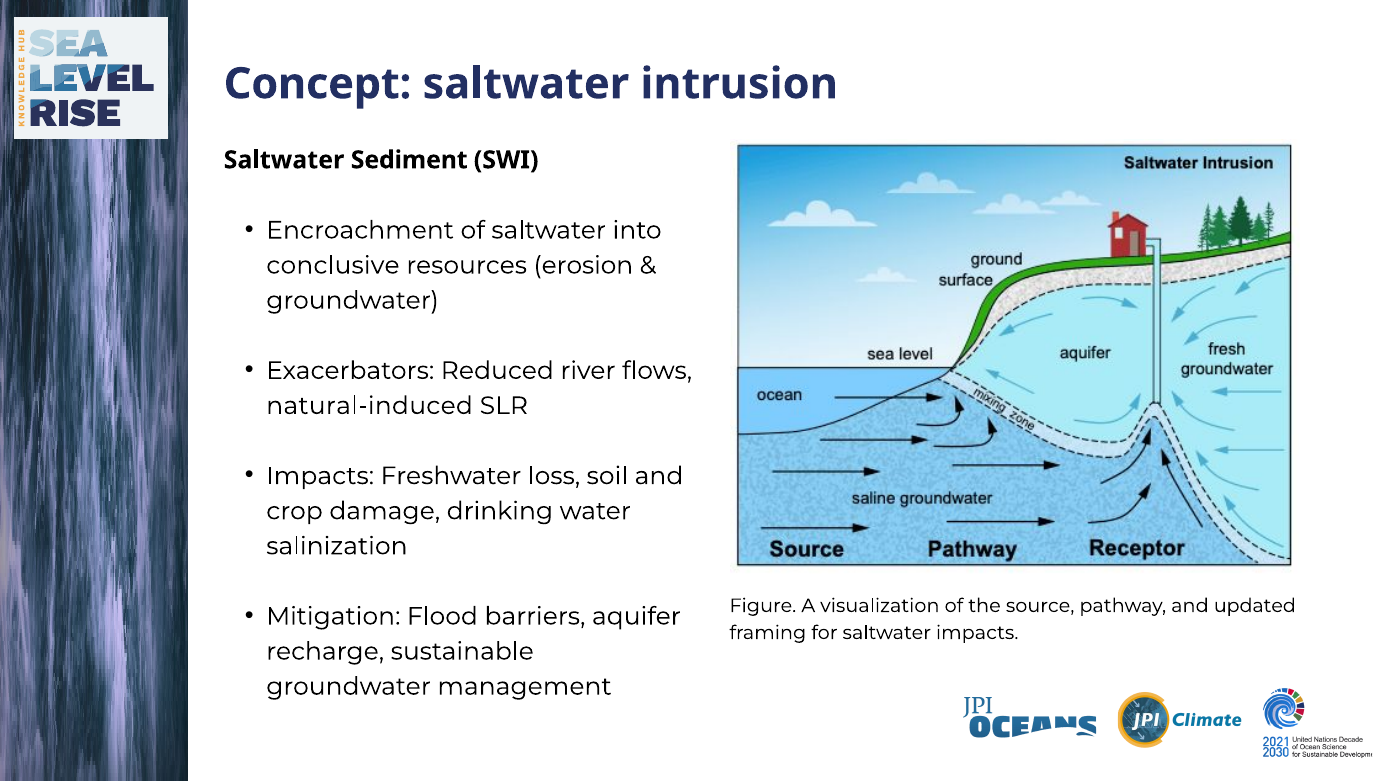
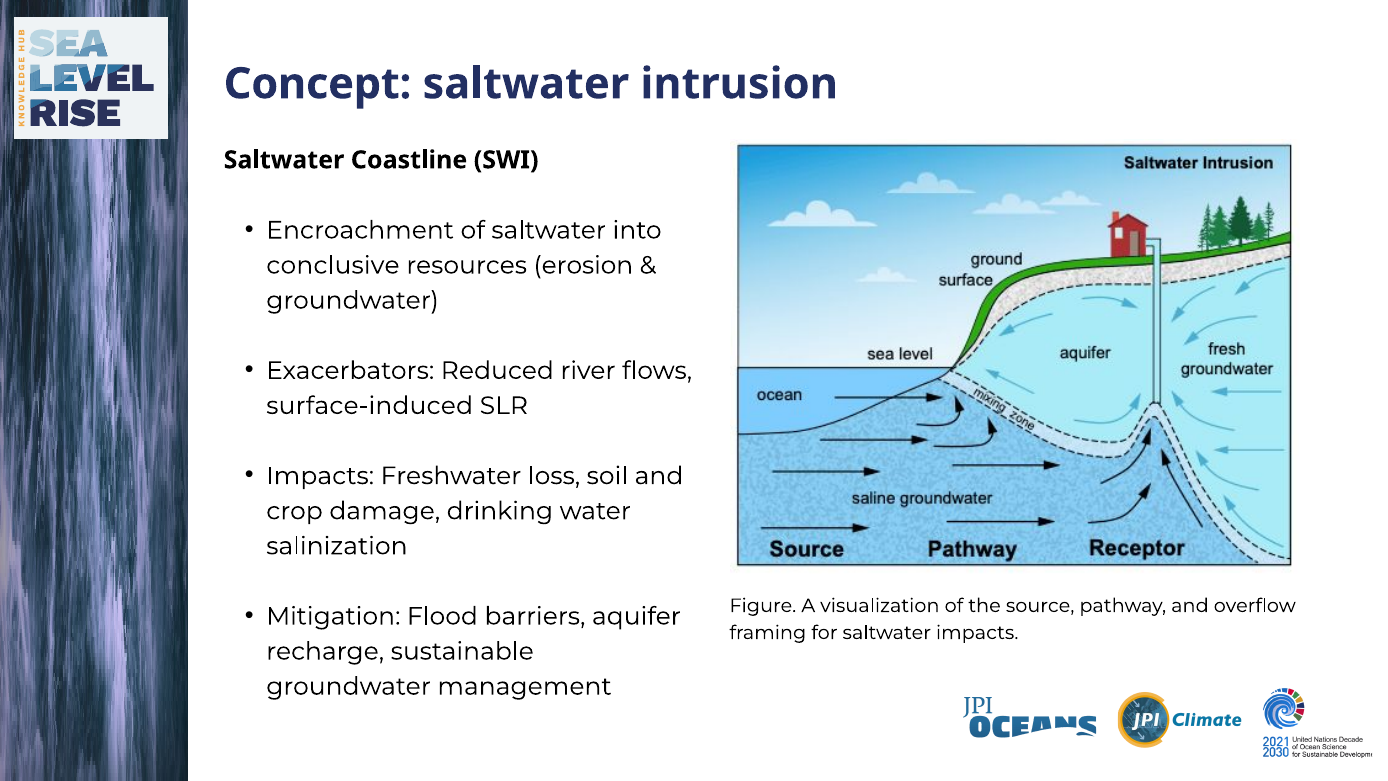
Sediment: Sediment -> Coastline (409, 160)
natural-induced: natural-induced -> surface-induced (370, 406)
updated: updated -> overflow (1255, 605)
